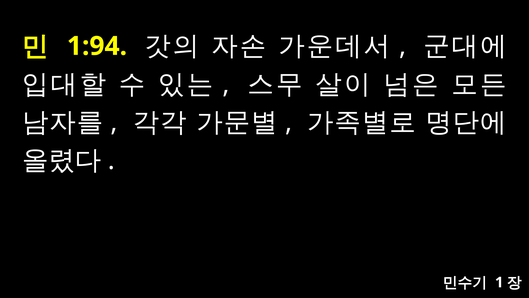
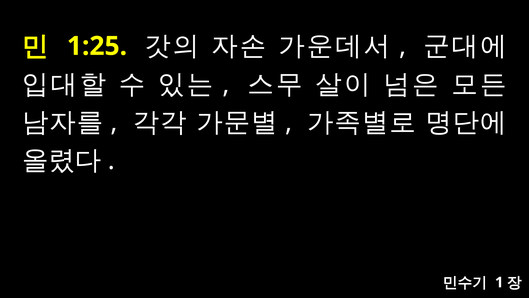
1:94: 1:94 -> 1:25 (97, 46)
